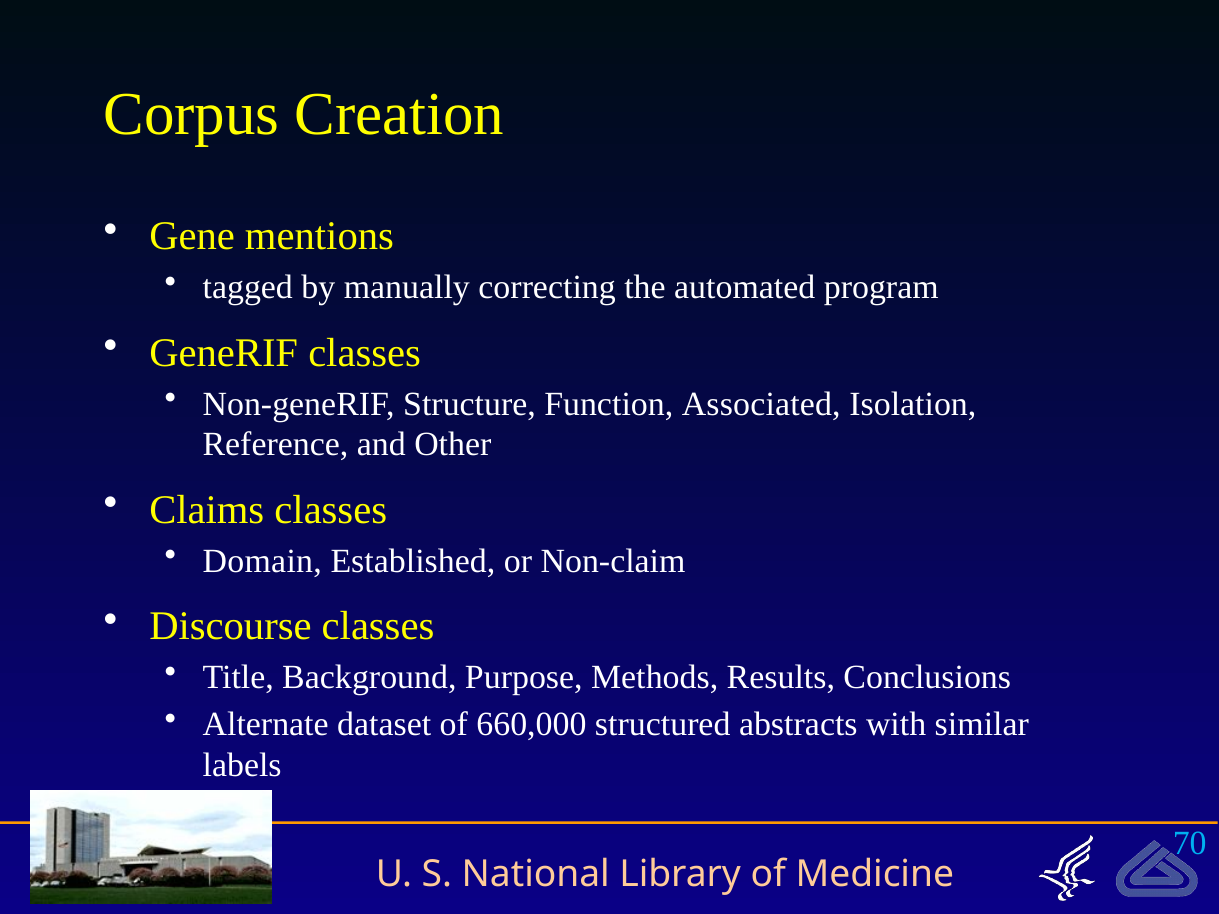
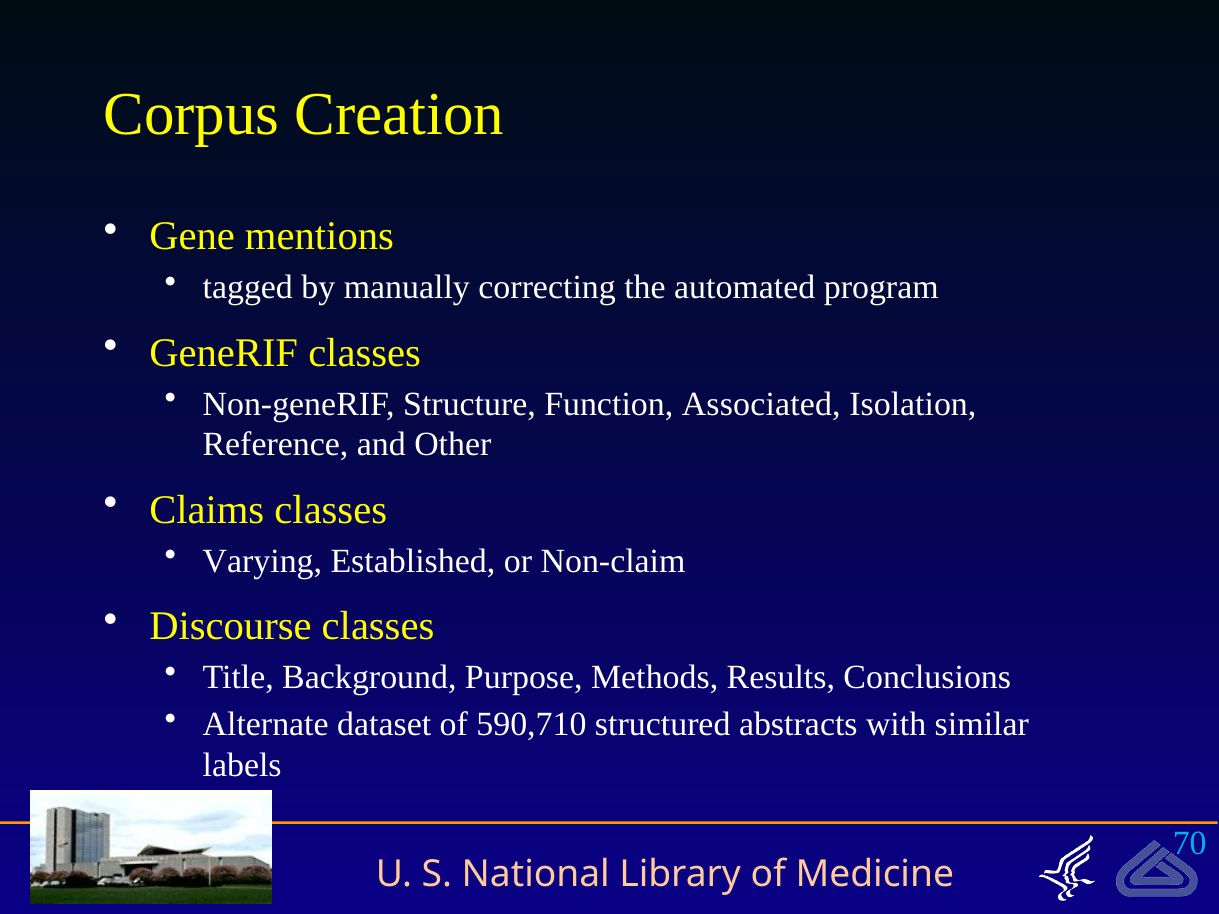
Domain: Domain -> Varying (262, 561)
660,000: 660,000 -> 590,710 (531, 725)
